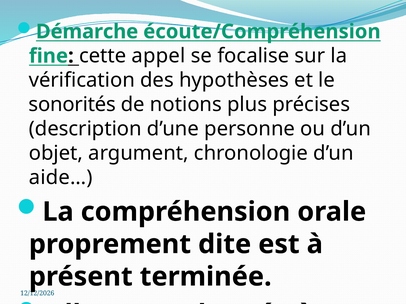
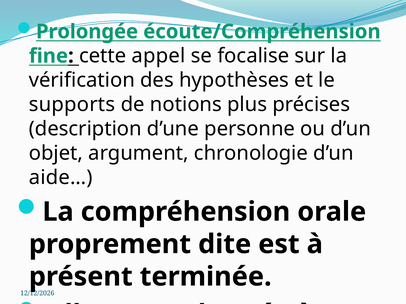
Démarche: Démarche -> Prolongée (87, 32)
sonorités: sonorités -> supports (72, 105)
